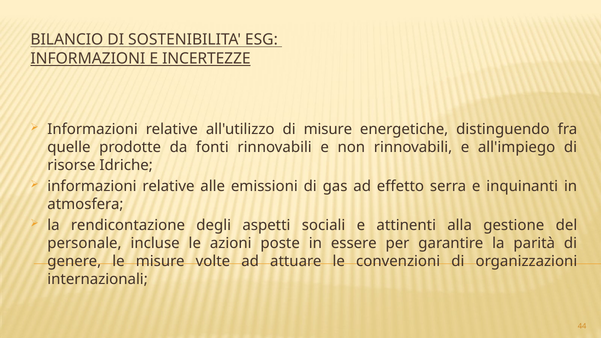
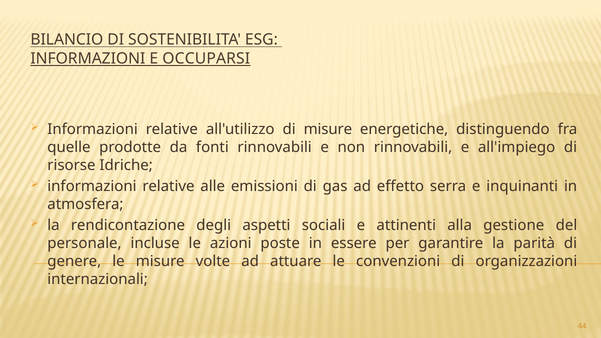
INCERTEZZE: INCERTEZZE -> OCCUPARSI (206, 59)
